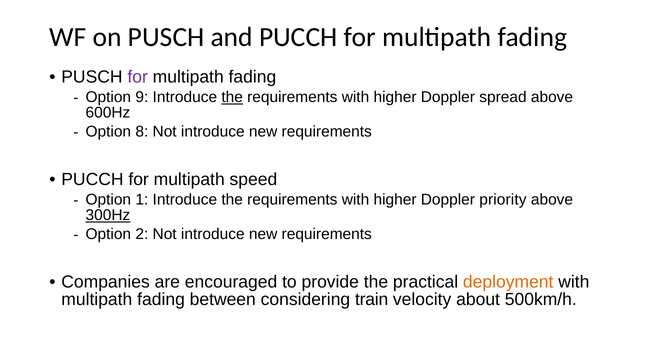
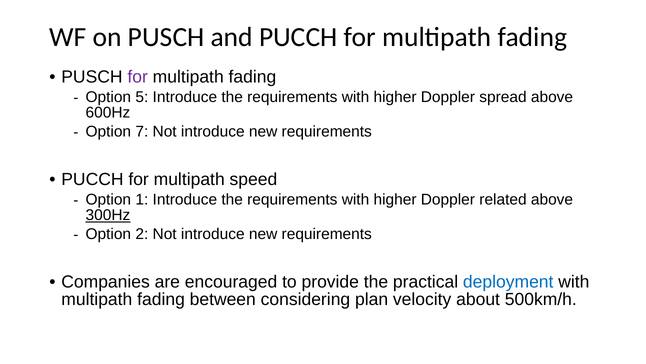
9: 9 -> 5 (142, 97)
the underline: present -> none (232, 97)
8: 8 -> 7 (142, 132)
priority: priority -> related (503, 199)
deployment colour: orange -> blue (508, 282)
train: train -> plan (372, 299)
